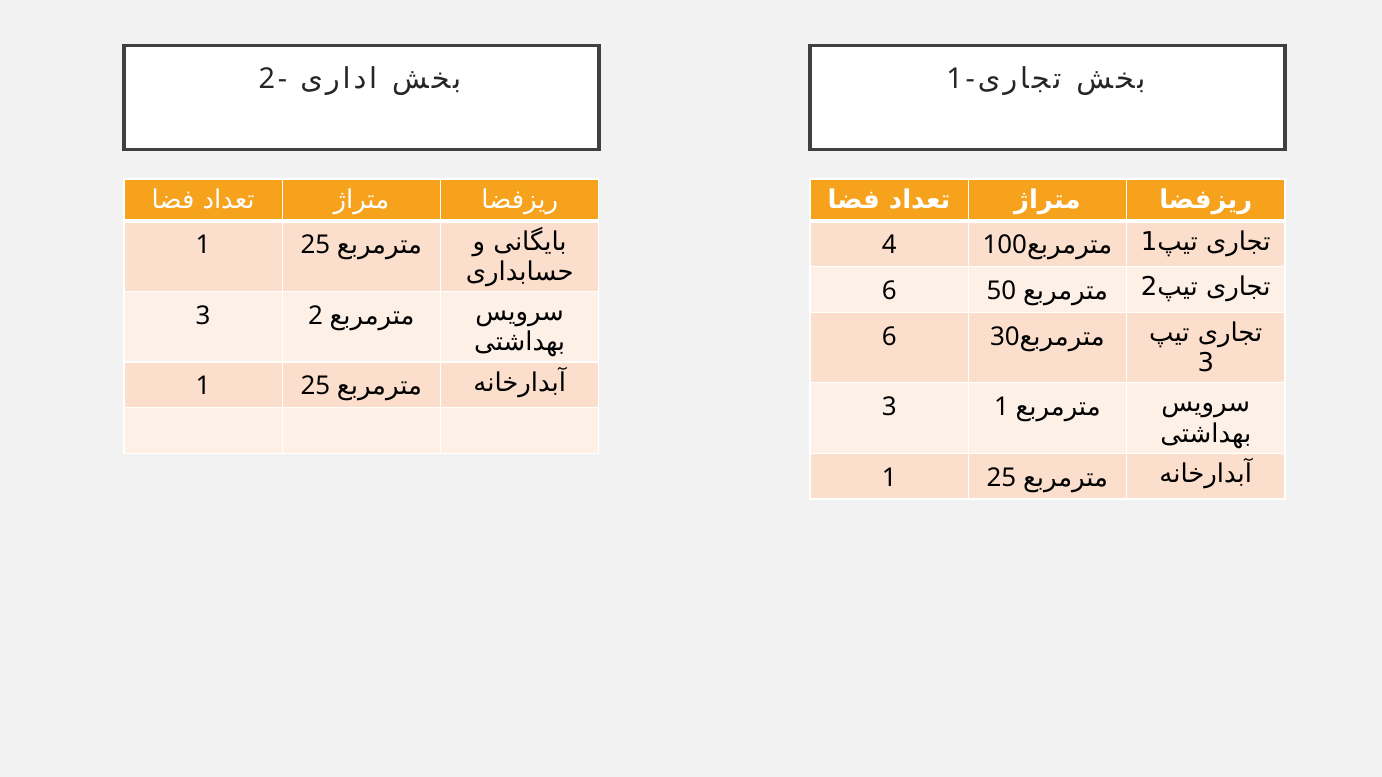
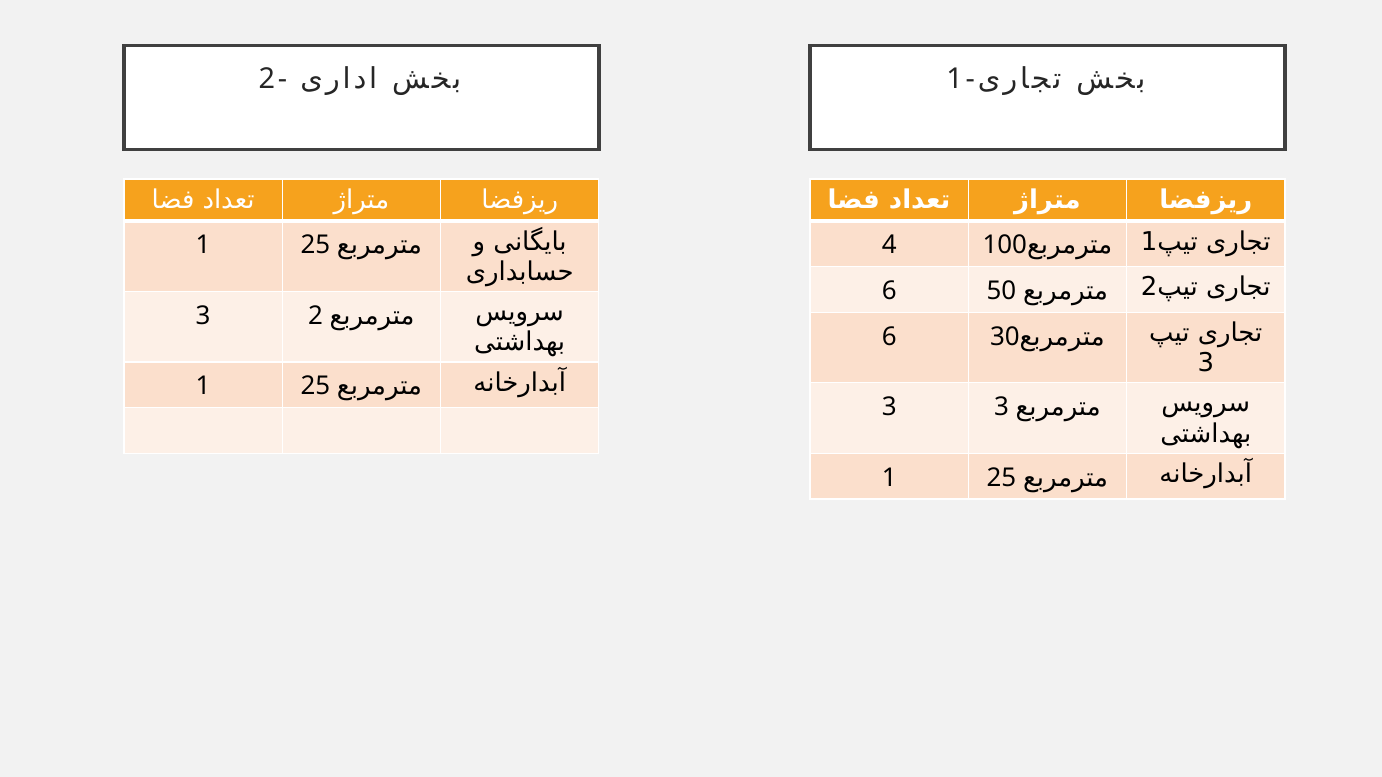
1: 1 -> 3 (1002, 407)
